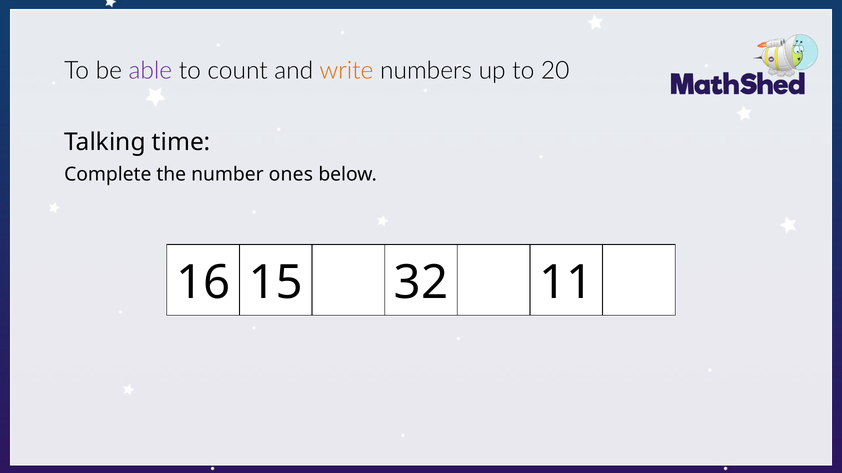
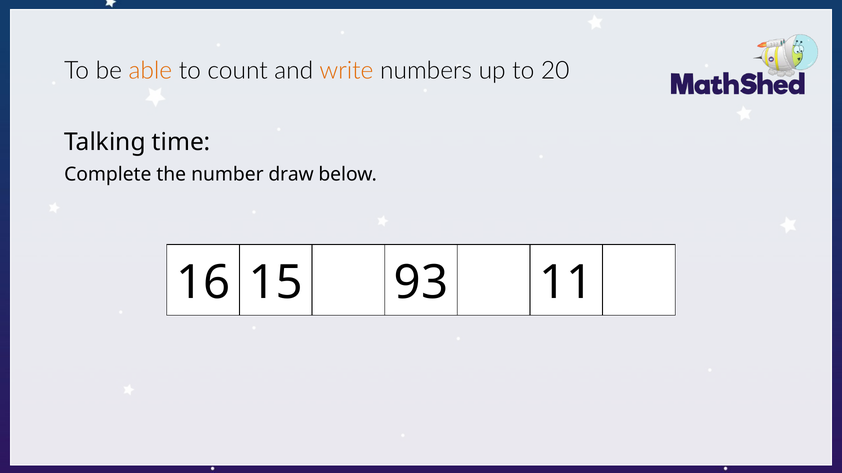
able colour: purple -> orange (150, 71)
ones: ones -> draw (291, 175)
32: 32 -> 93 (421, 283)
